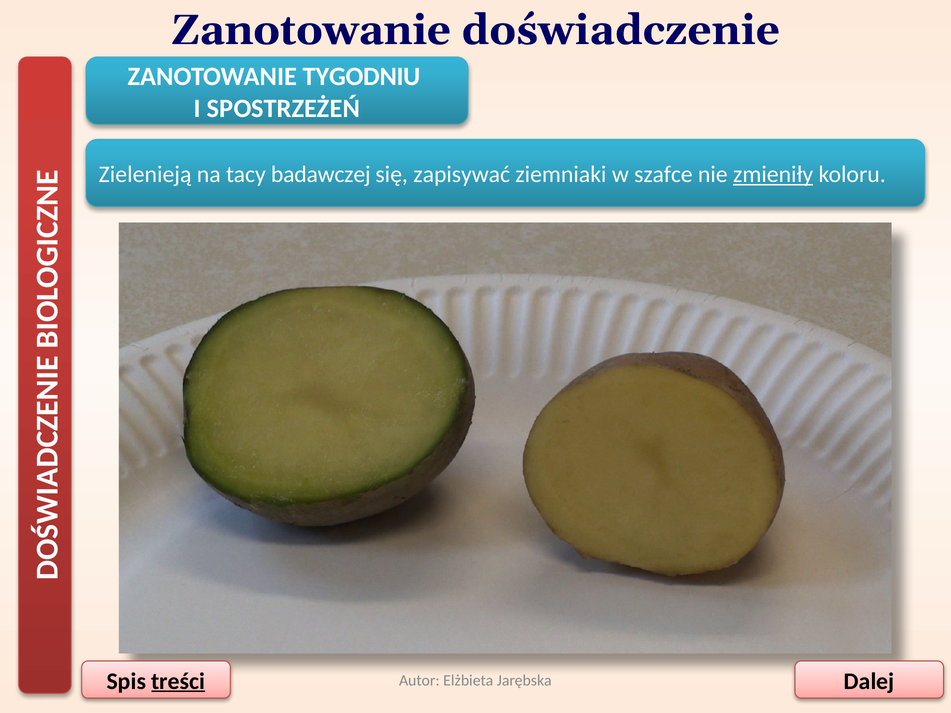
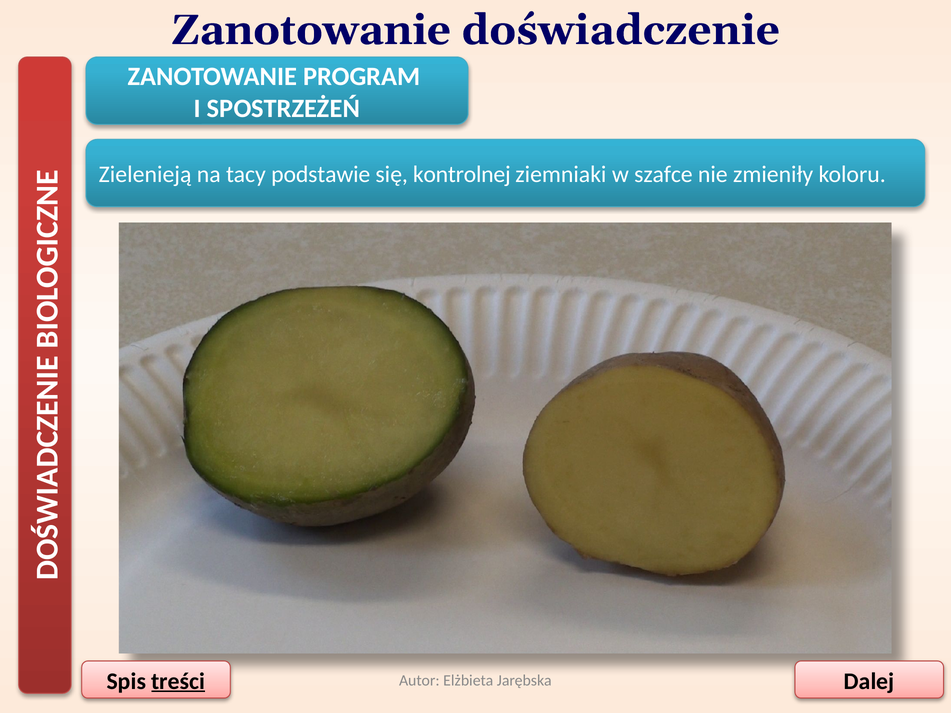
TYGODNIU: TYGODNIU -> PROGRAM (362, 77)
badawczej: badawczej -> podstawie (321, 175)
zapisywać: zapisywać -> kontrolnej (462, 175)
zmieniły underline: present -> none (773, 175)
